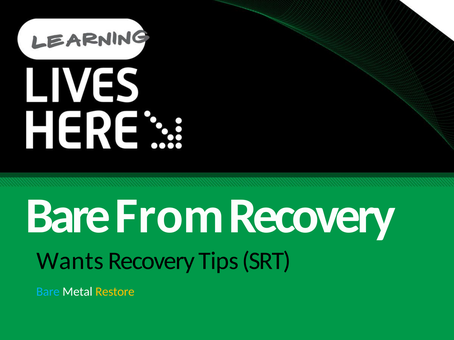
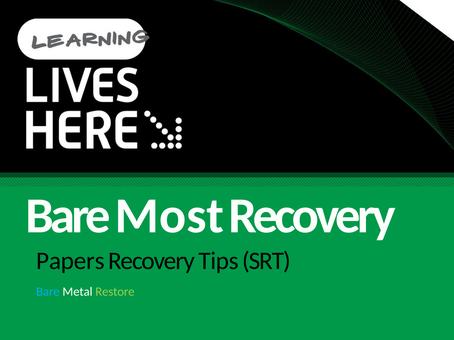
From: From -> Most (170, 216)
Wants: Wants -> Papers (70, 261)
Restore colour: yellow -> light green (115, 292)
